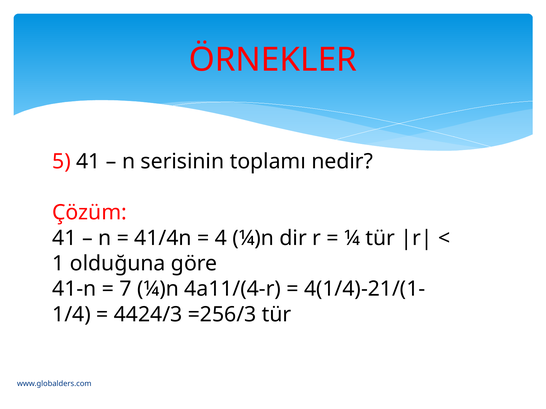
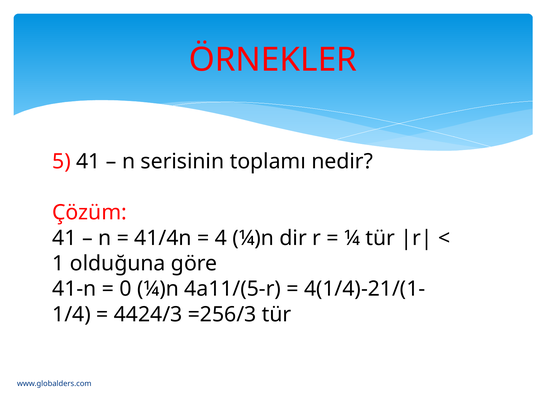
7: 7 -> 0 (126, 289)
4a11/(4-r: 4a11/(4-r -> 4a11/(5-r (233, 289)
